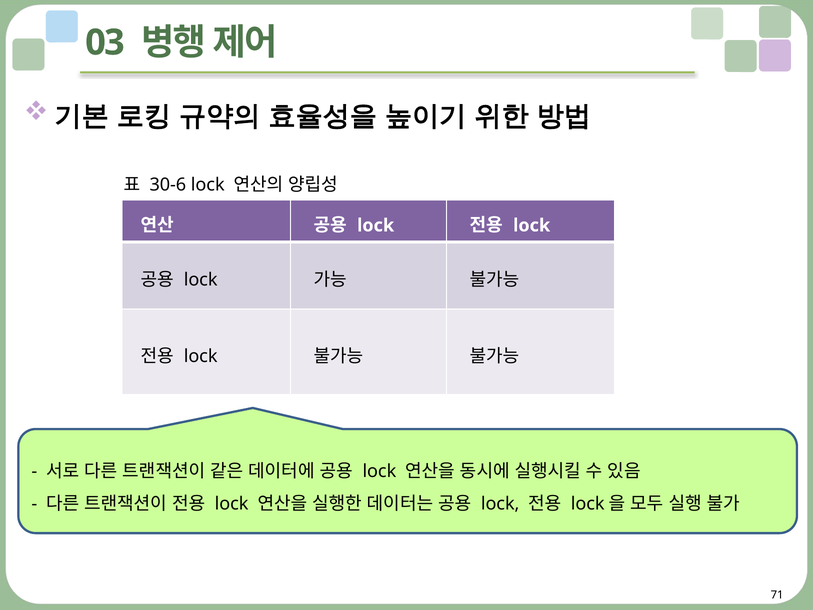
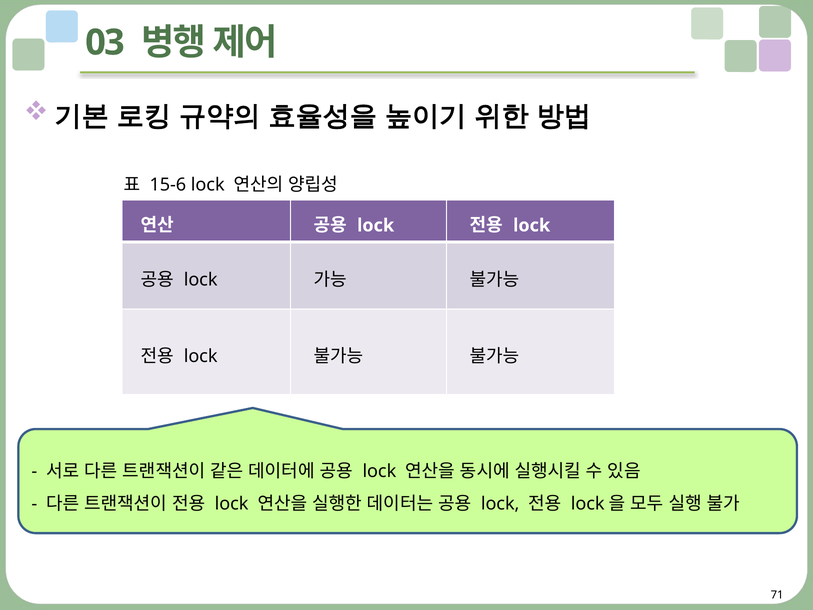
30-6: 30-6 -> 15-6 (168, 185)
